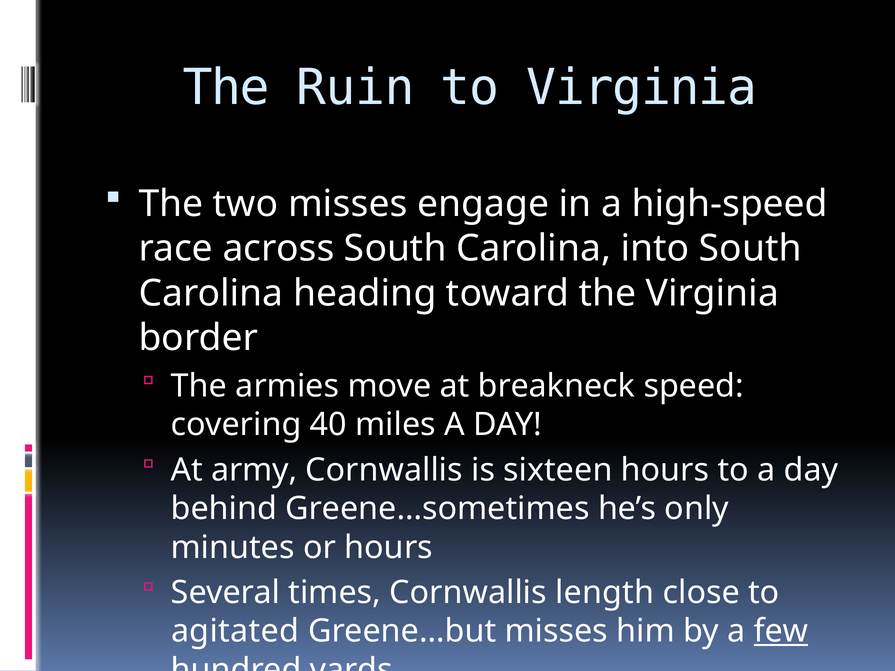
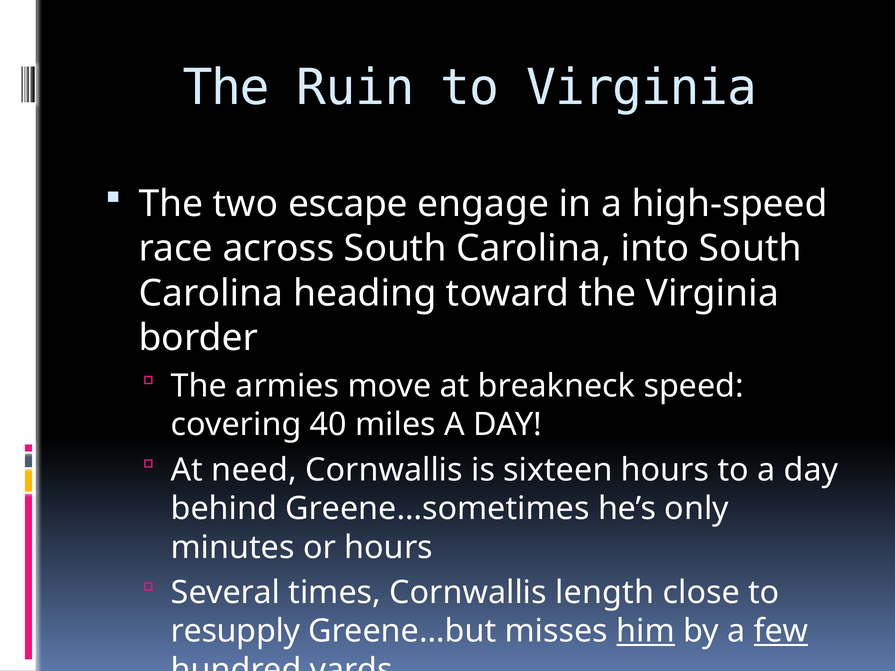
two misses: misses -> escape (348, 204)
army: army -> need (254, 470)
agitated: agitated -> resupply (235, 632)
him underline: none -> present (646, 632)
